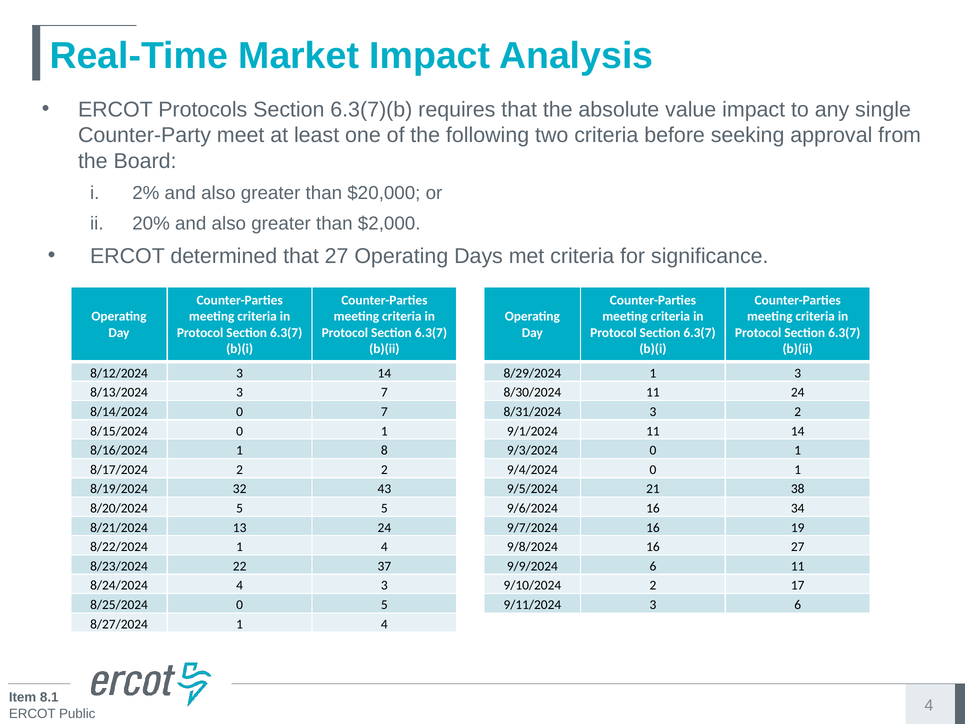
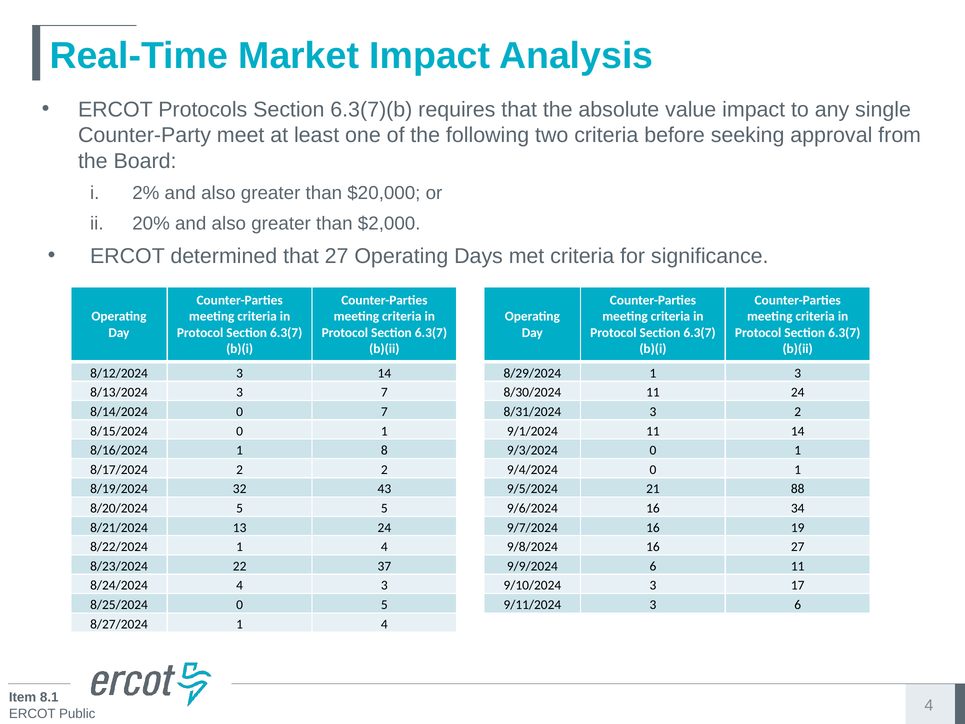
38: 38 -> 88 (798, 489)
9/10/2024 2: 2 -> 3 (653, 585)
